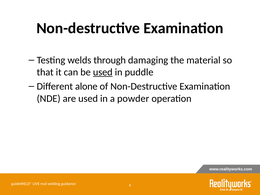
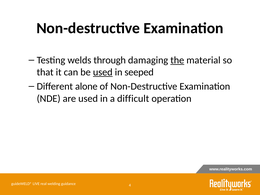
the underline: none -> present (177, 60)
puddle: puddle -> seeped (139, 72)
powder: powder -> difficult (133, 99)
